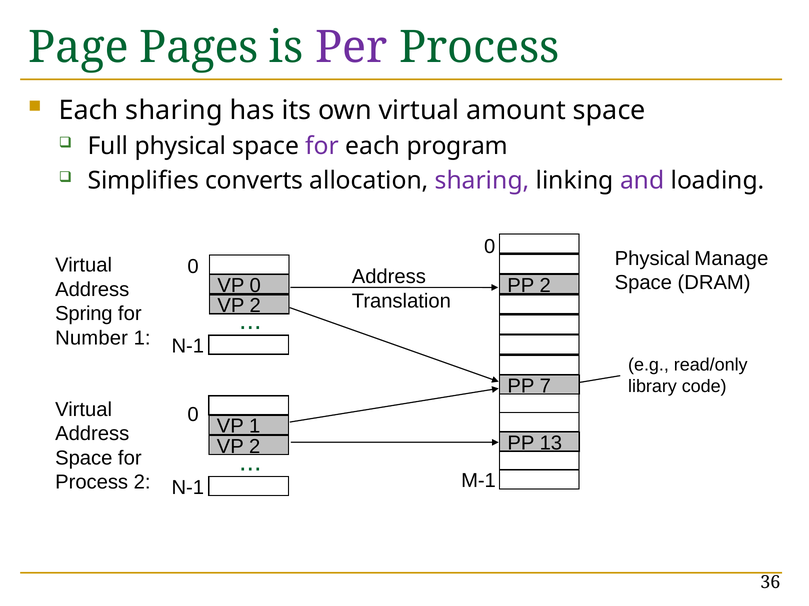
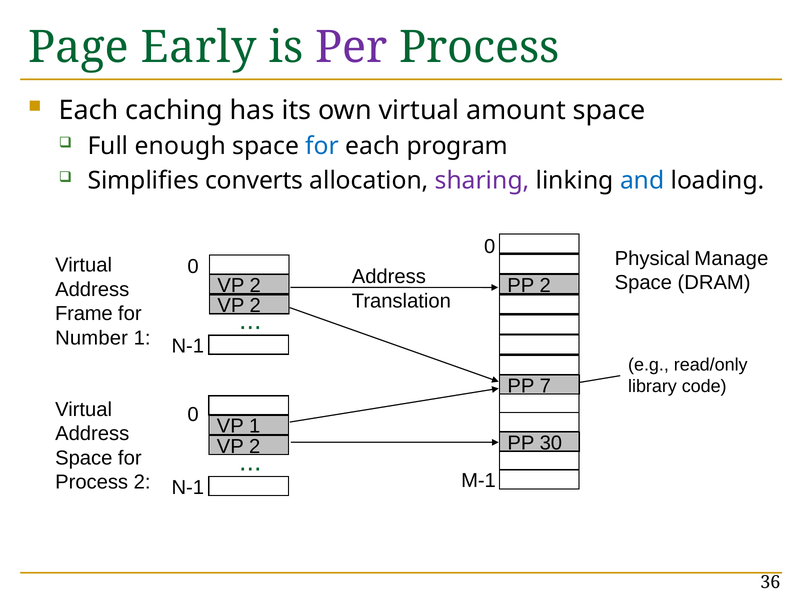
Pages: Pages -> Early (199, 48)
Each sharing: sharing -> caching (174, 110)
Full physical: physical -> enough (180, 146)
for colour: purple -> blue (322, 146)
and colour: purple -> blue (642, 181)
0: 0 -> 2 (255, 286)
Spring: Spring -> Frame (84, 314)
13: 13 -> 30 (551, 444)
